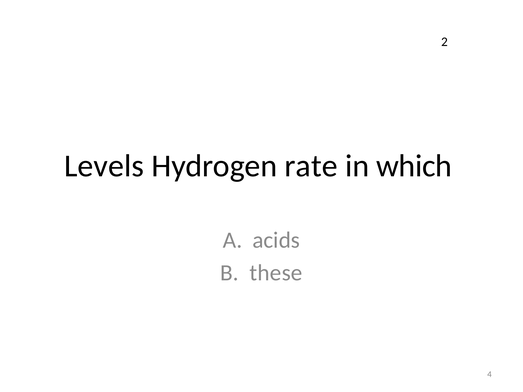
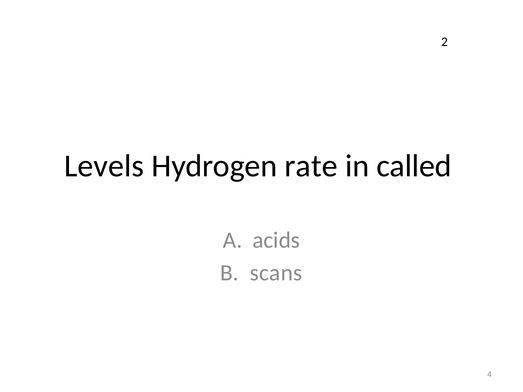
which: which -> called (414, 166)
these: these -> scans (276, 273)
